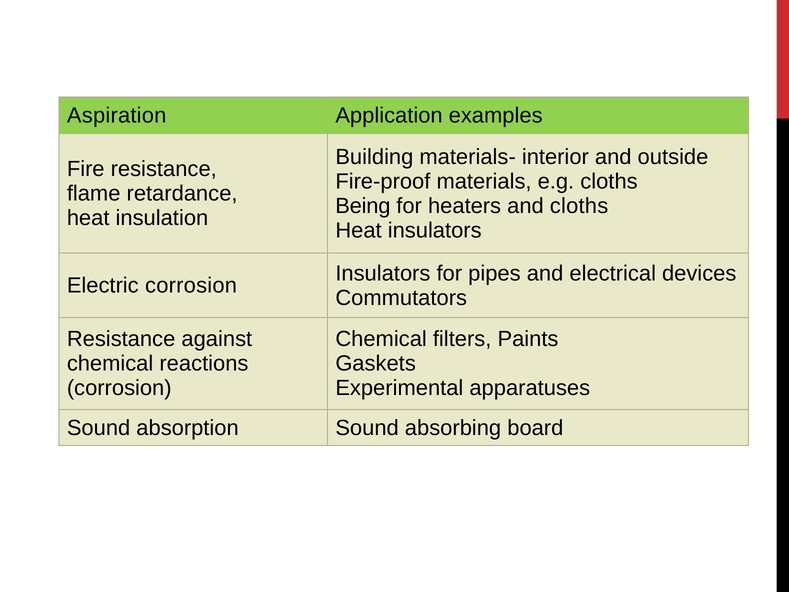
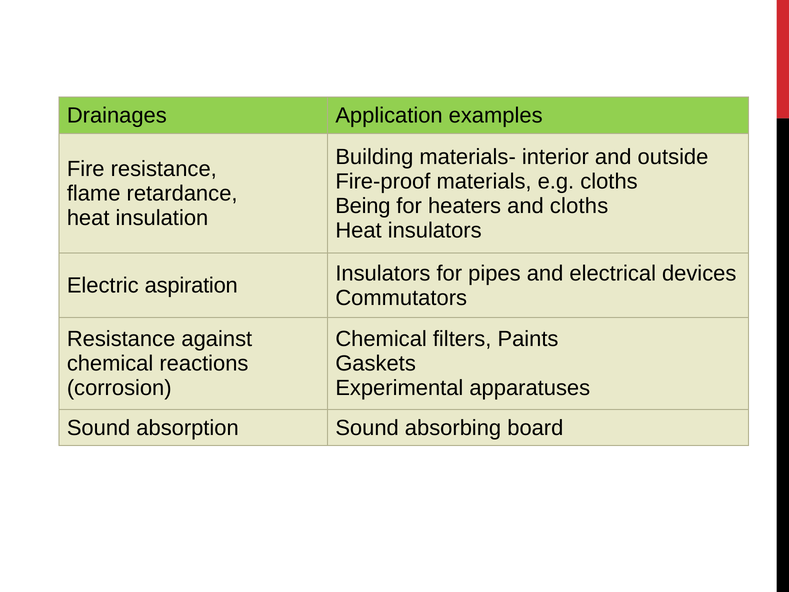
Aspiration: Aspiration -> Drainages (117, 116)
Electric corrosion: corrosion -> aspiration (191, 286)
